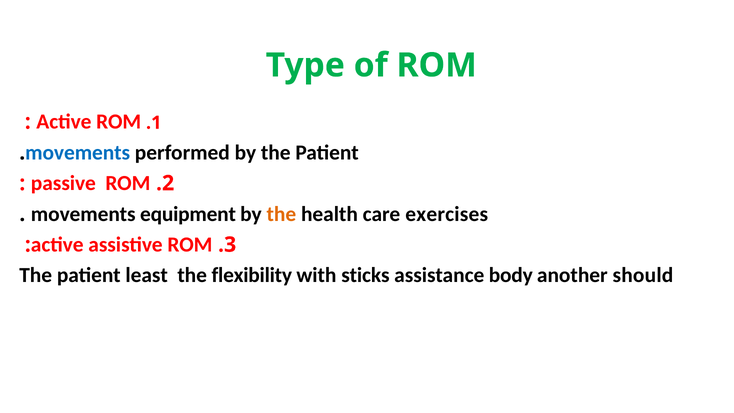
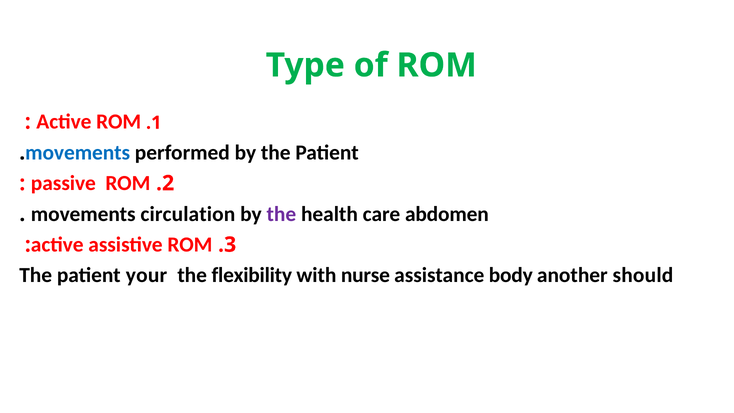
equipment: equipment -> circulation (188, 214)
the colour: orange -> purple (281, 214)
exercises: exercises -> abdomen (447, 214)
least: least -> your (147, 275)
sticks: sticks -> nurse (365, 275)
